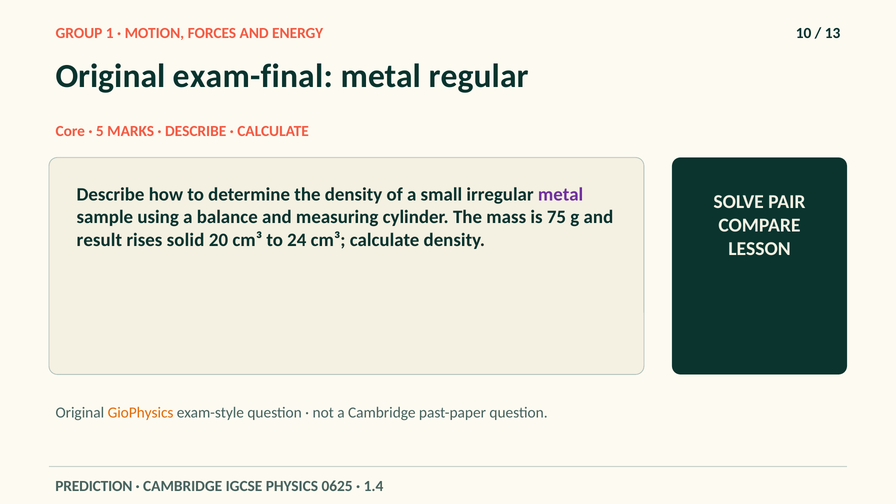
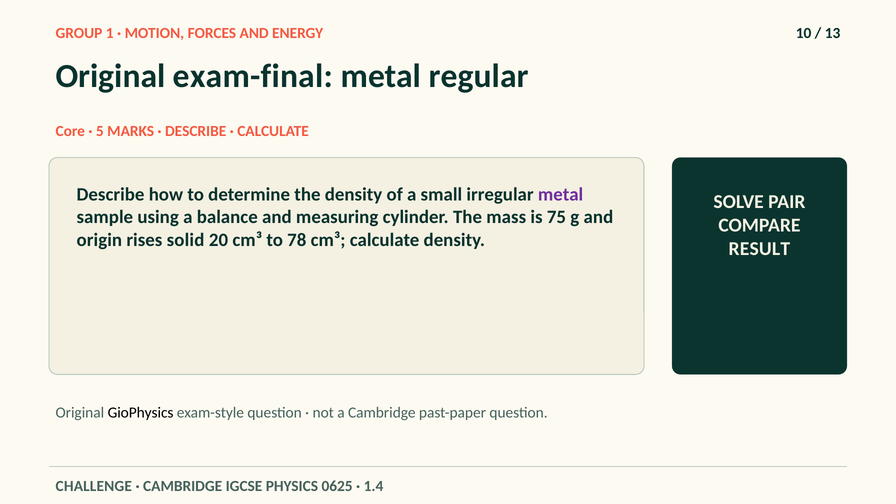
result: result -> origin (99, 240)
24: 24 -> 78 (297, 240)
LESSON: LESSON -> RESULT (759, 249)
GioPhysics colour: orange -> black (141, 413)
PREDICTION: PREDICTION -> CHALLENGE (94, 486)
